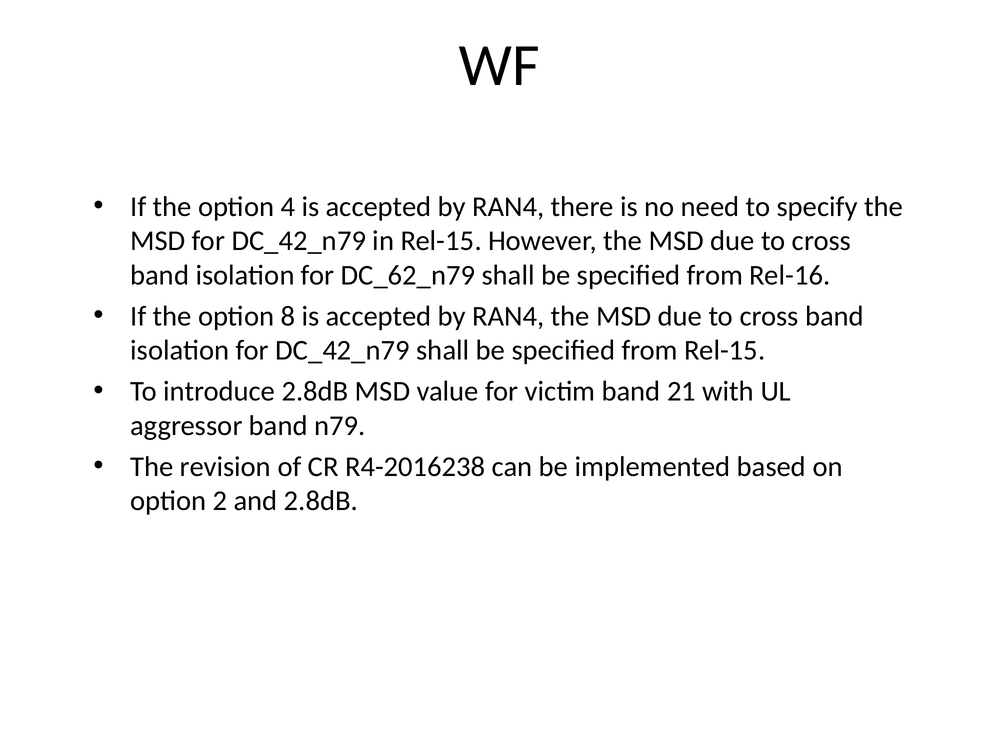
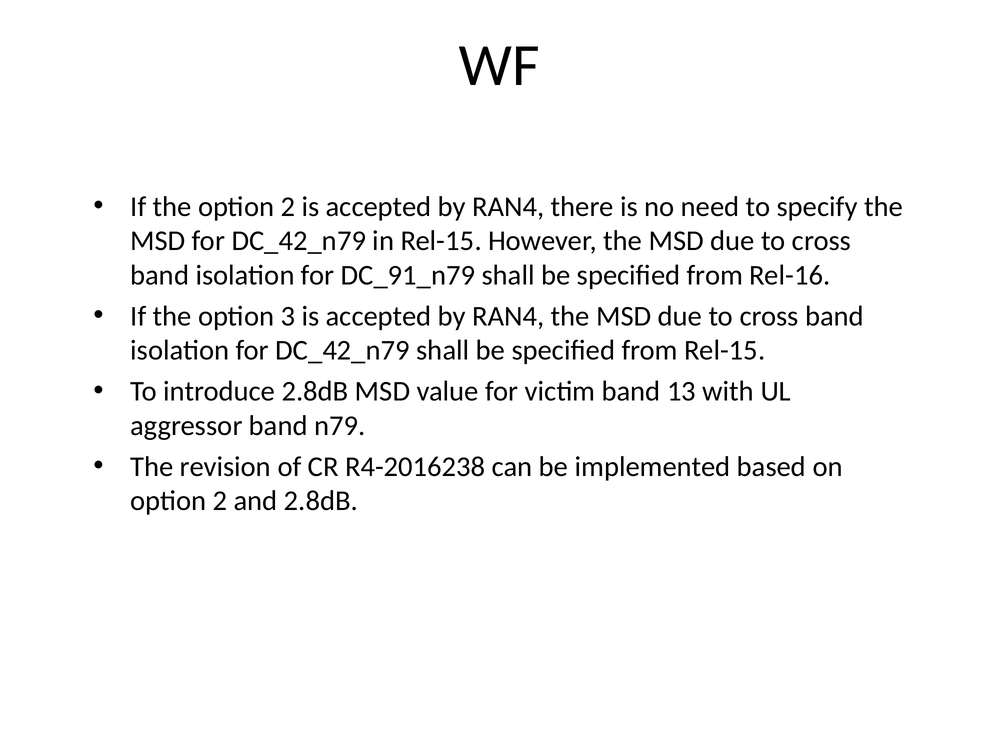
the option 4: 4 -> 2 (288, 207)
DC_62_n79: DC_62_n79 -> DC_91_n79 (408, 275)
8: 8 -> 3 (288, 316)
21: 21 -> 13 (682, 392)
